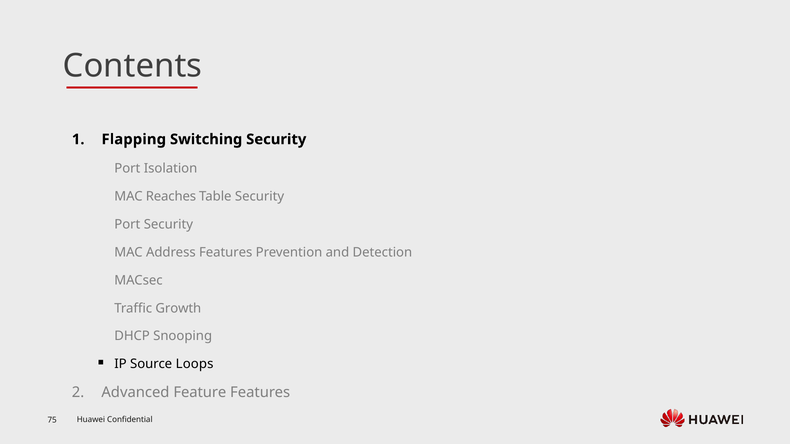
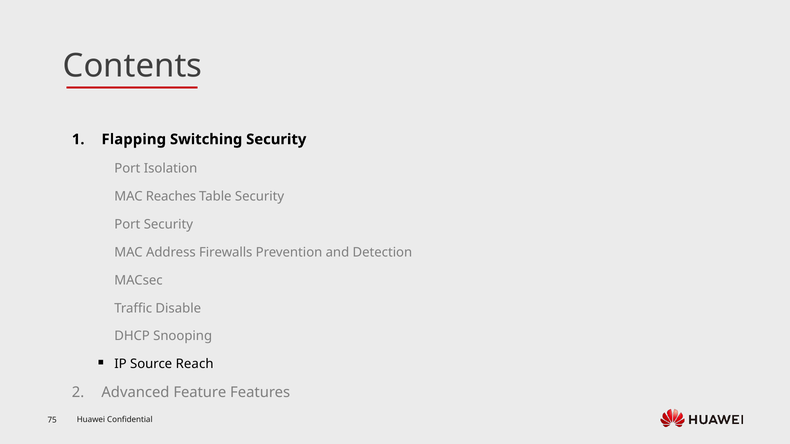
Address Features: Features -> Firewalls (226, 252)
Growth: Growth -> Disable (178, 308)
Loops: Loops -> Reach (195, 364)
